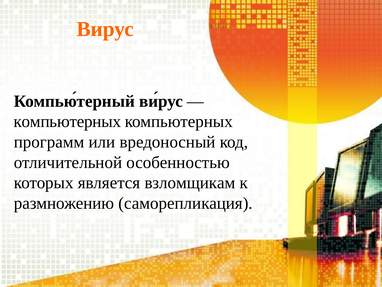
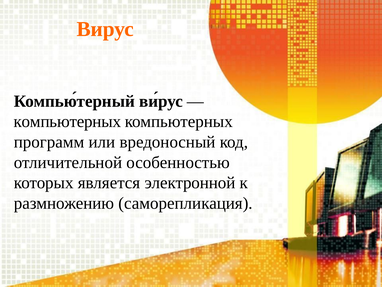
взломщикам: взломщикам -> электронной (190, 183)
